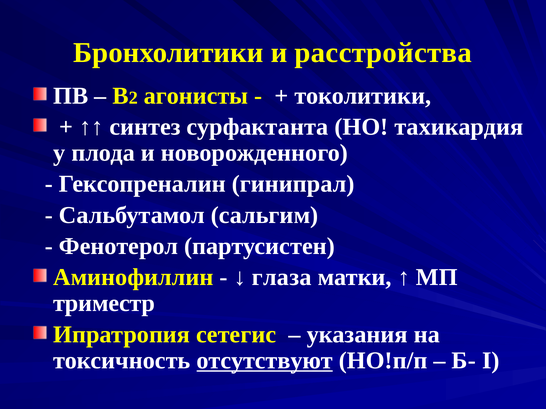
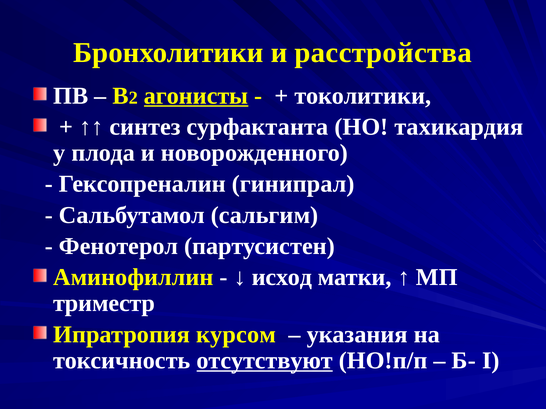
агонисты underline: none -> present (196, 96)
глаза: глаза -> исход (282, 277)
сетегис: сетегис -> курсом (236, 335)
